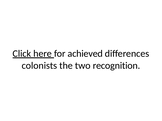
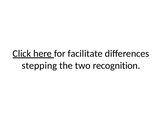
achieved: achieved -> facilitate (85, 54)
colonists: colonists -> stepping (39, 66)
